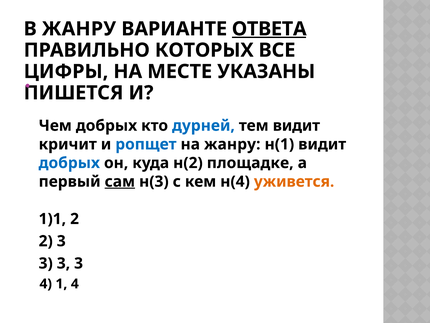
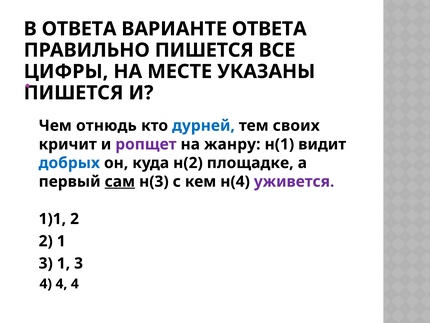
В ЖАНРУ: ЖАНРУ -> ОТВЕТА (79, 29)
ОТВЕТА underline: present -> none (269, 29)
ПРАВИЛЬНО КОТОРЫХ: КОТОРЫХ -> ПИШЕТСЯ (204, 50)
Чем добрых: добрых -> отнюдь (106, 125)
тем видит: видит -> своих (296, 125)
ропщет colour: blue -> purple (146, 144)
уживется colour: orange -> purple (294, 181)
2 3: 3 -> 1 (61, 241)
3: 3 -> 1 (63, 263)
1: 1 -> 4 (61, 283)
